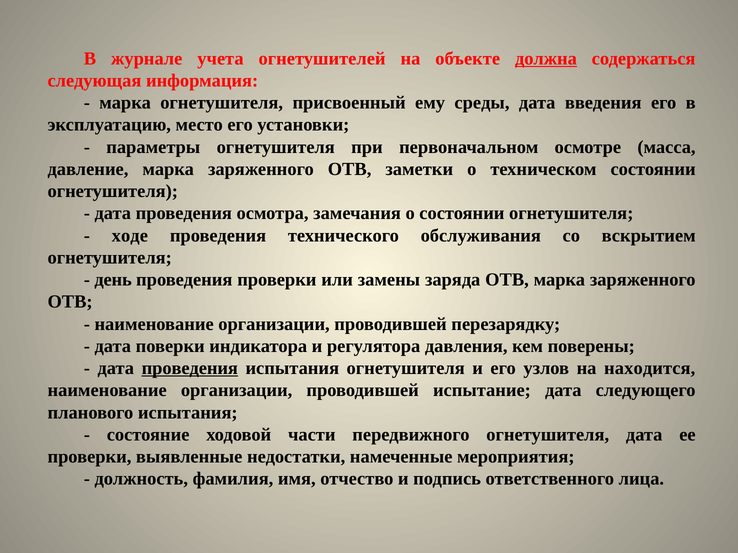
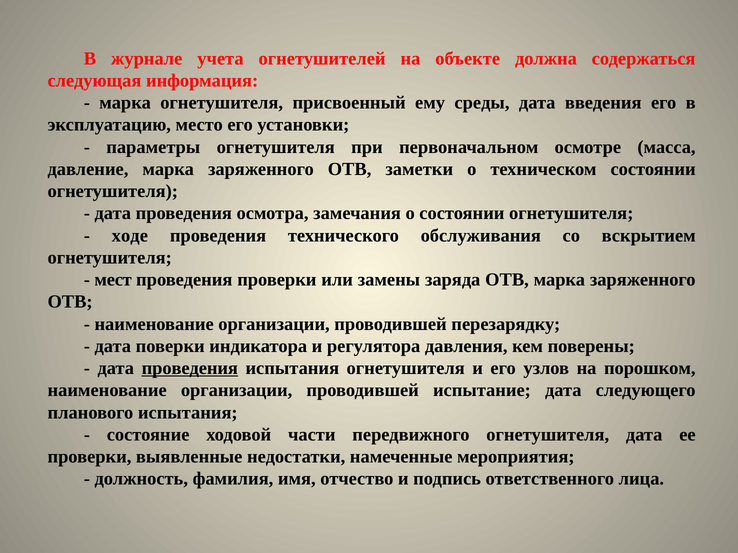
должна underline: present -> none (546, 59)
день: день -> мест (113, 280)
находится: находится -> порошком (650, 369)
